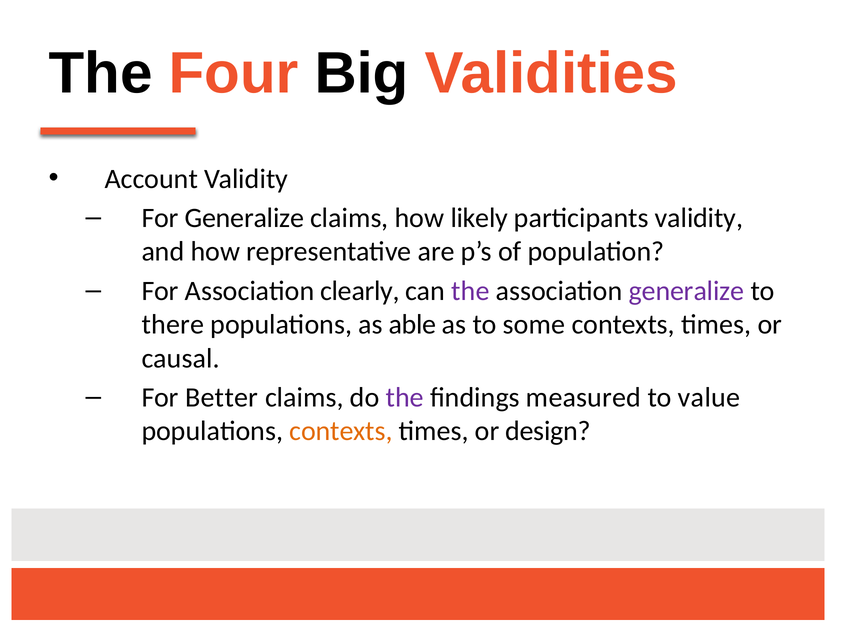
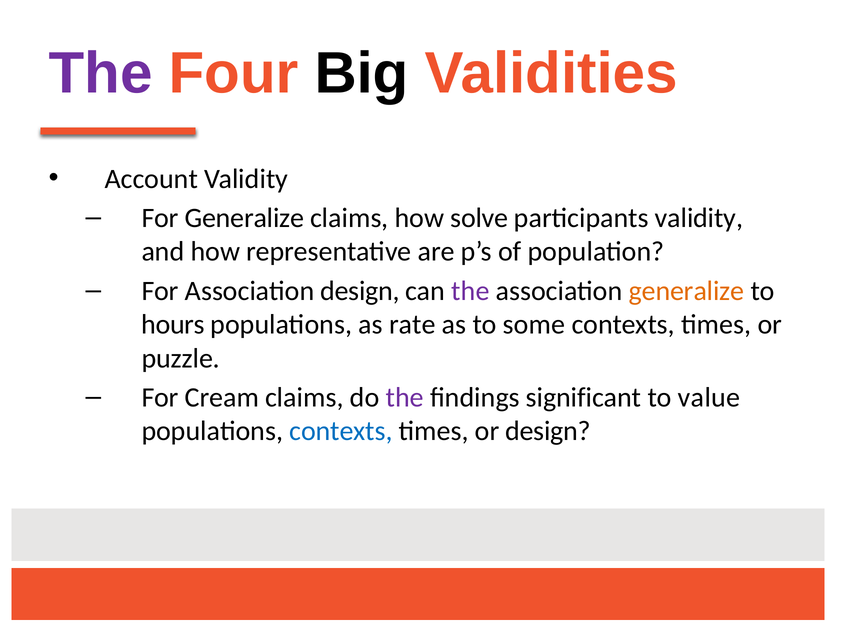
The colour: black -> purple (101, 73)
likely: likely -> solve (479, 218)
Association clearly: clearly -> design (360, 291)
generalize colour: purple -> orange (687, 291)
there: there -> hours (173, 324)
able: able -> rate (412, 324)
causal: causal -> puzzle (181, 358)
Better: Better -> Cream (222, 397)
measured: measured -> significant (584, 397)
contexts colour: orange -> blue (341, 431)
